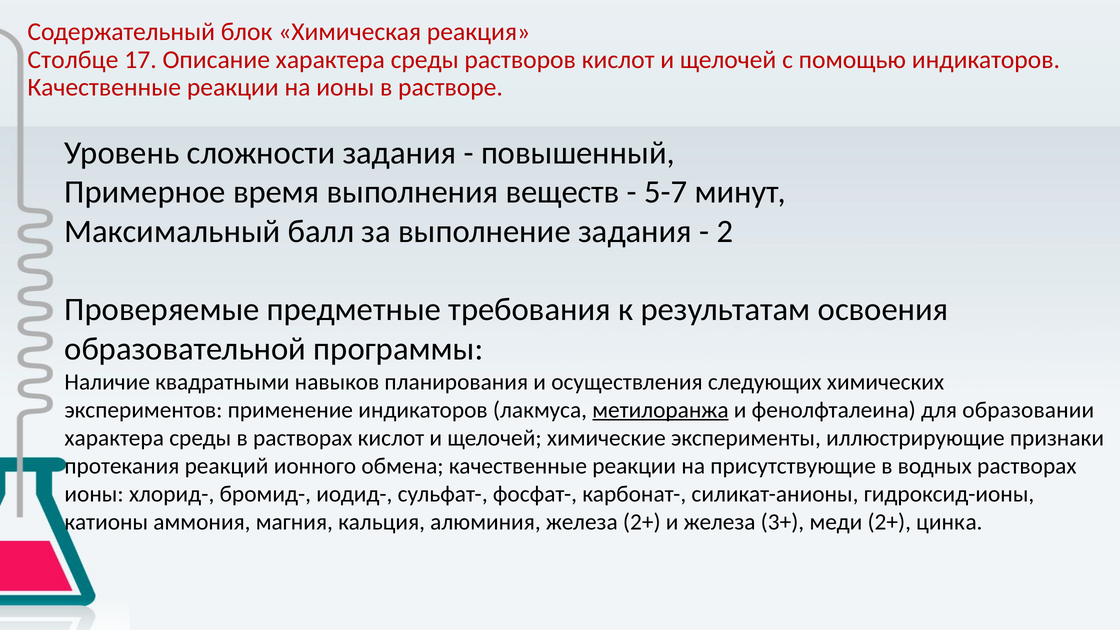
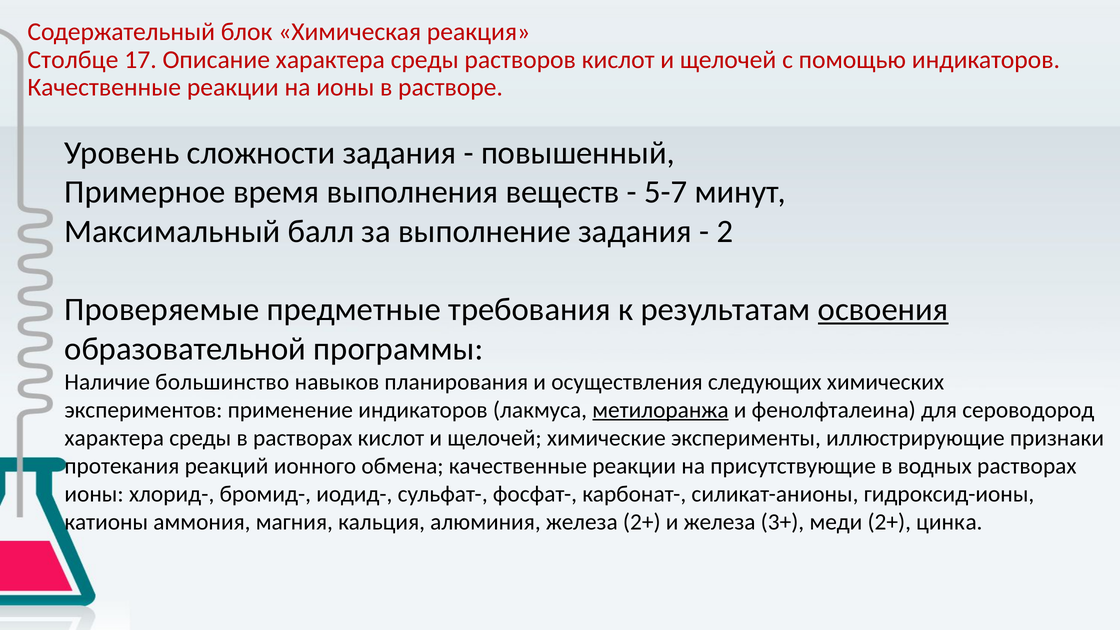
освоения underline: none -> present (883, 310)
квадратными: квадратными -> большинство (222, 382)
образовании: образовании -> сероводород (1028, 410)
